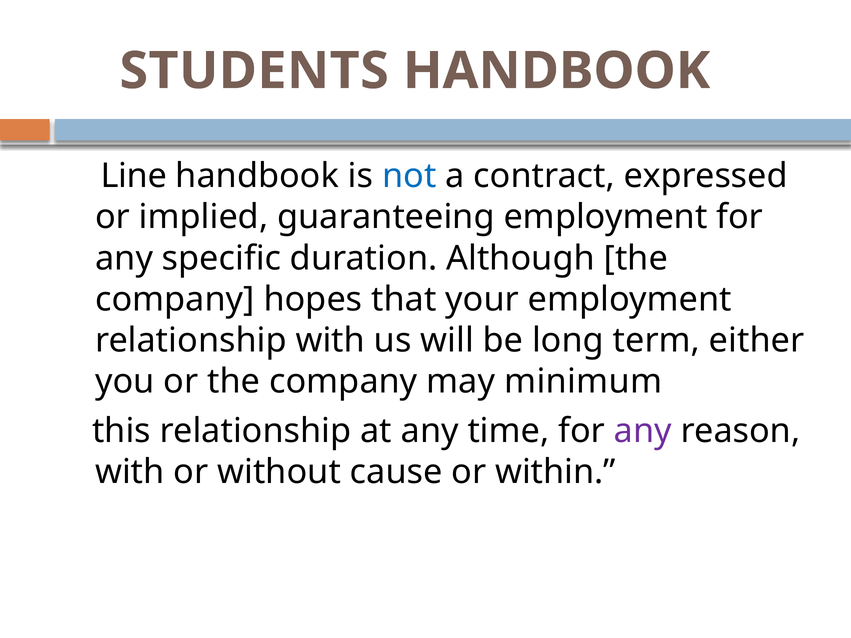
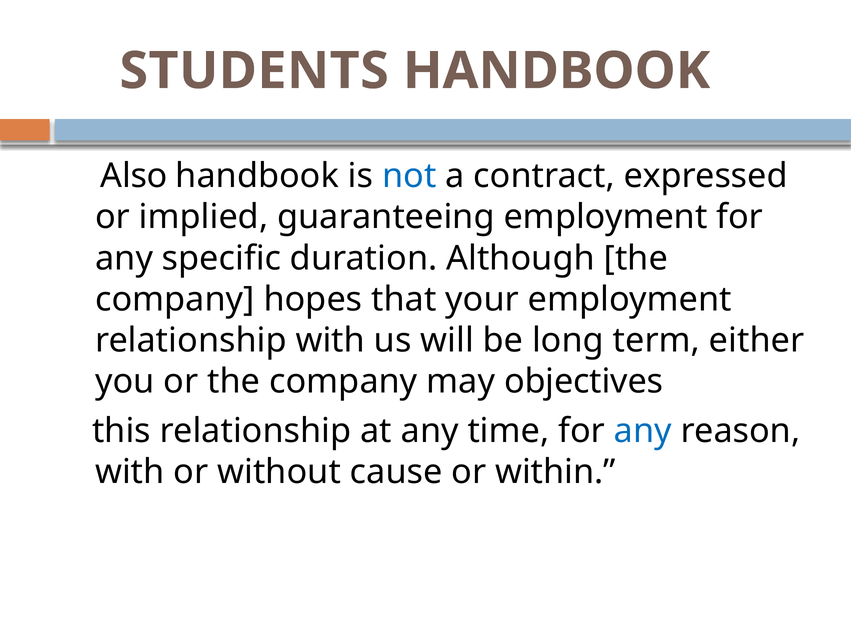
Line: Line -> Also (134, 176)
minimum: minimum -> objectives (584, 382)
any colour: purple -> blue (643, 431)
